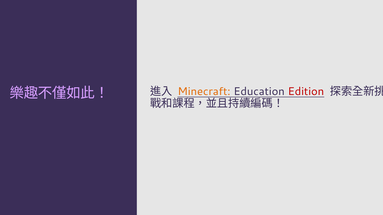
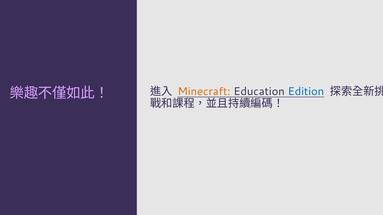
Edition colour: red -> blue (306, 92)
